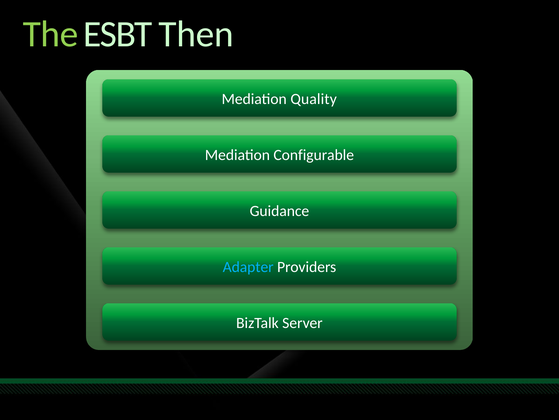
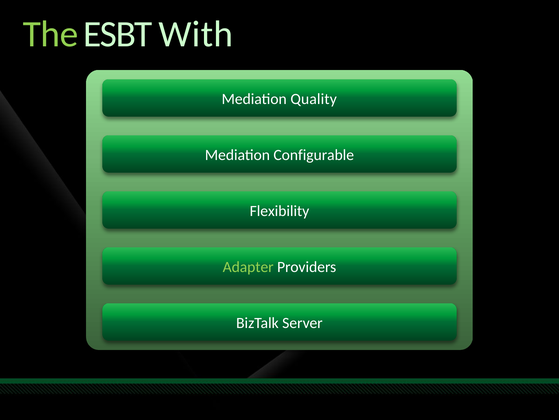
Then: Then -> With (196, 34)
Guidance: Guidance -> Flexibility (279, 211)
Adapter colour: light blue -> light green (248, 267)
